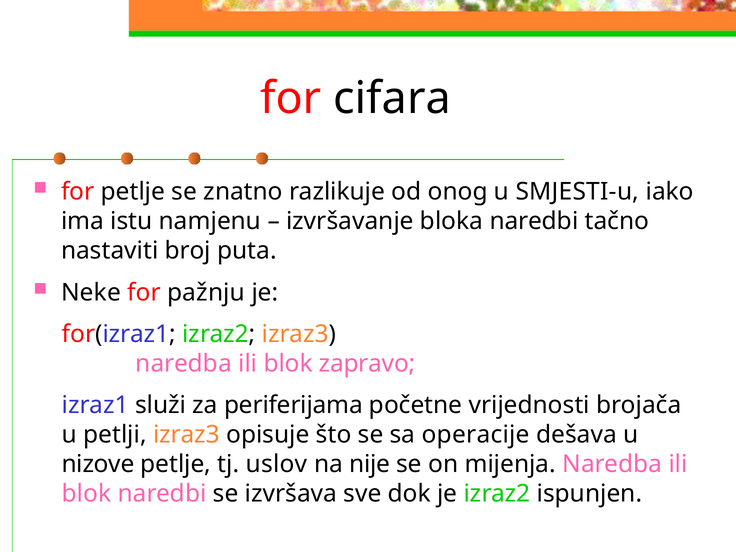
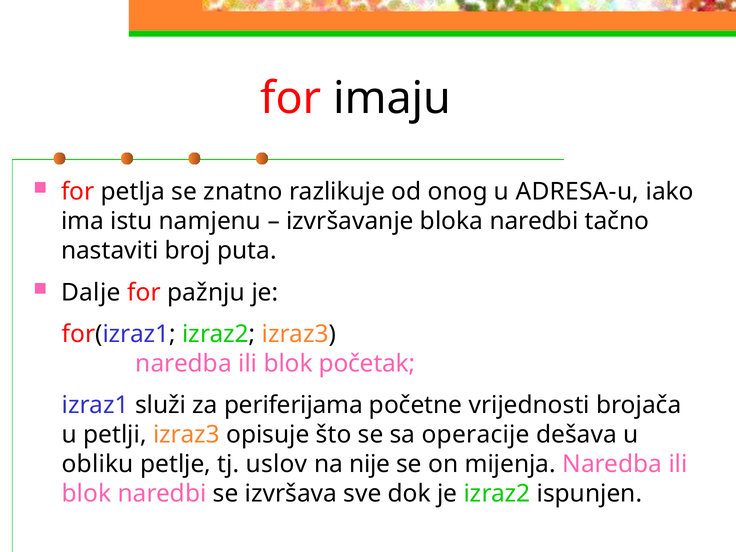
cifara: cifara -> imaju (392, 98)
for petlje: petlje -> petlja (133, 192)
SMJESTI-u: SMJESTI-u -> ADRESA-u (577, 192)
Neke: Neke -> Dalje (91, 292)
zapravo: zapravo -> početak (367, 364)
nizove: nizove -> obliku (98, 464)
